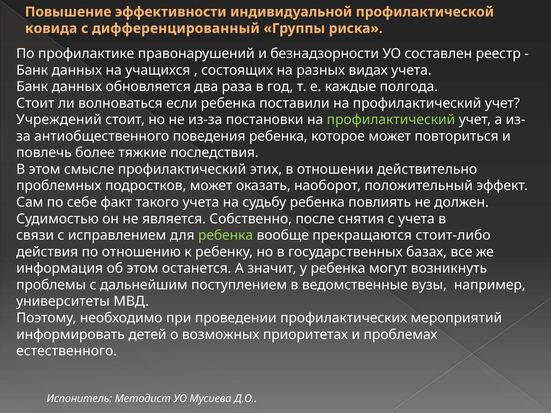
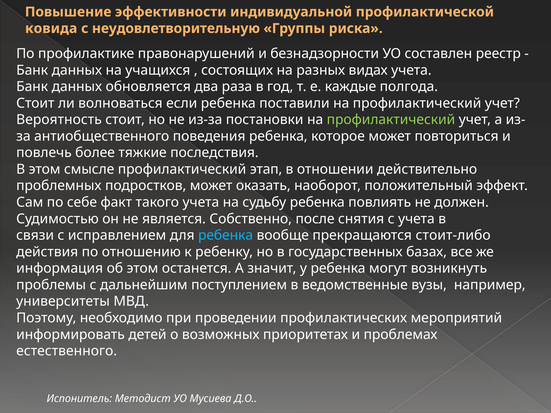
дифференцированный: дифференцированный -> неудовлетворительную (176, 28)
Учреждений: Учреждений -> Вероятность (59, 120)
этих: этих -> этап (266, 169)
ребенка colour: light green -> light blue (226, 235)
